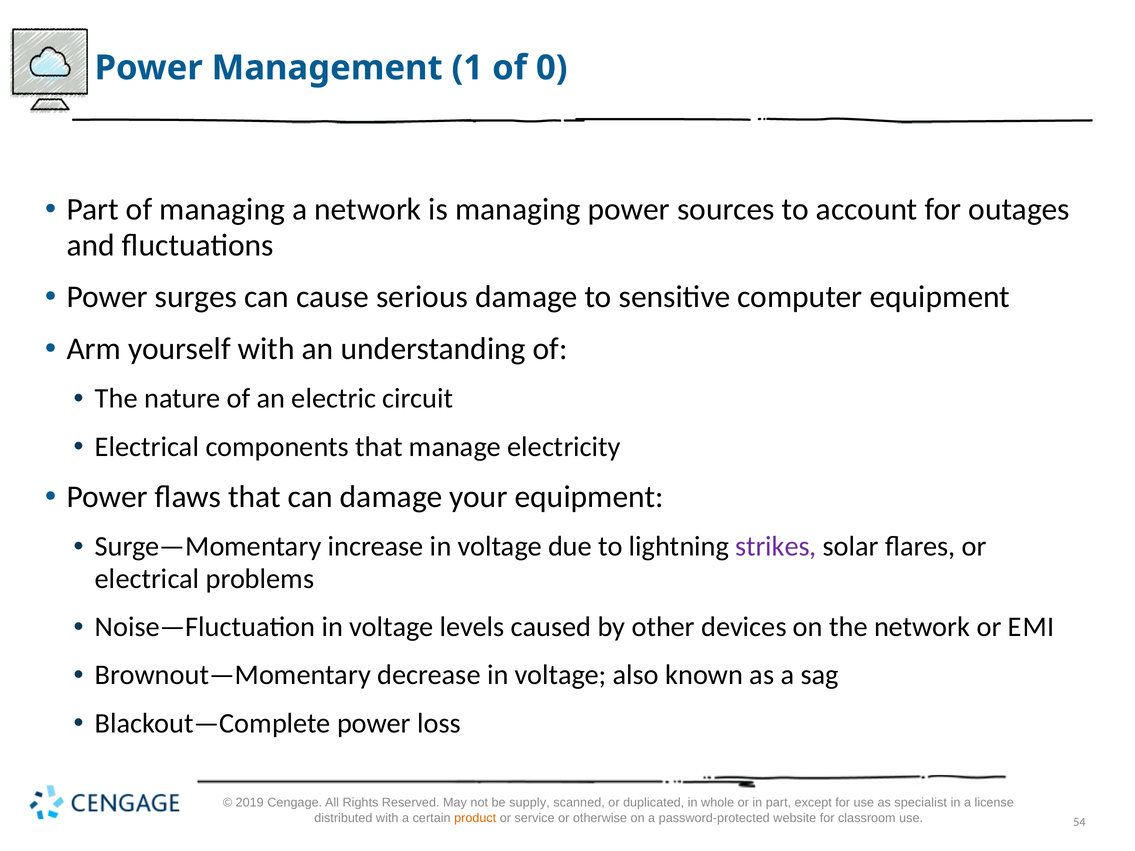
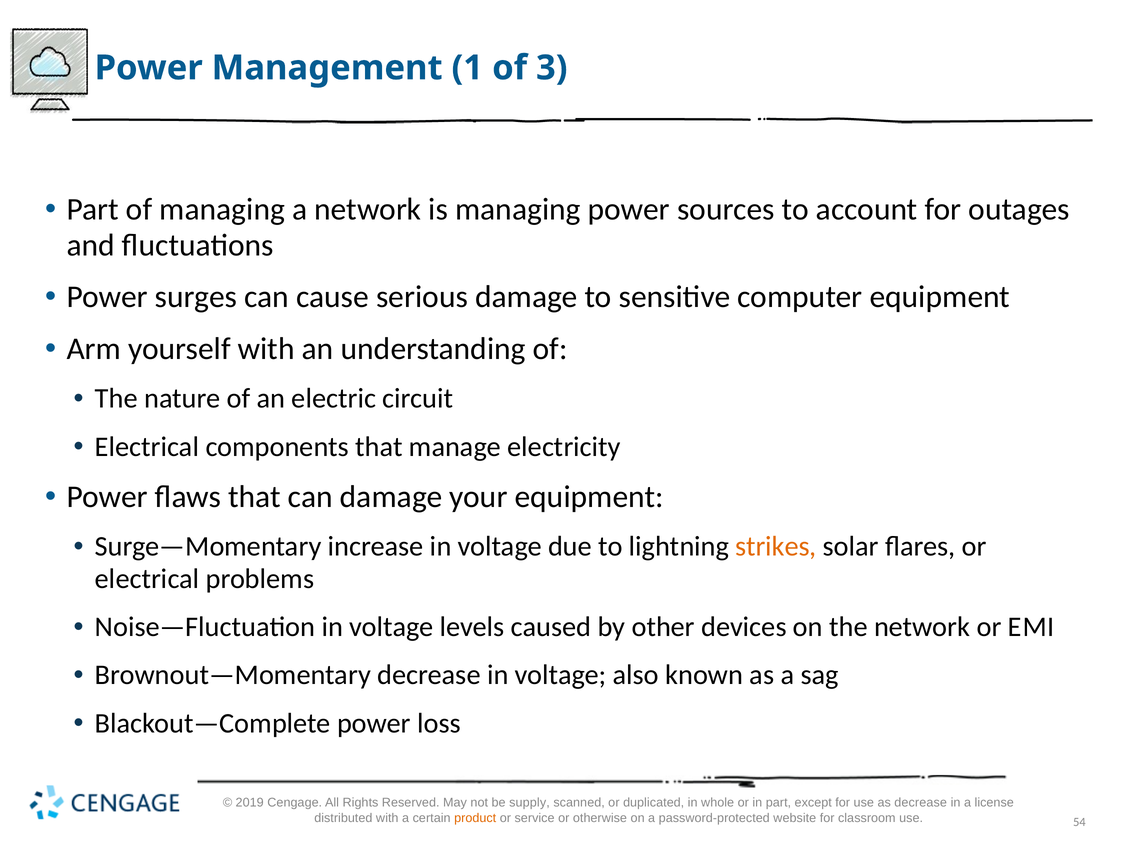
0: 0 -> 3 (552, 68)
strikes colour: purple -> orange (776, 547)
as specialist: specialist -> decrease (921, 803)
